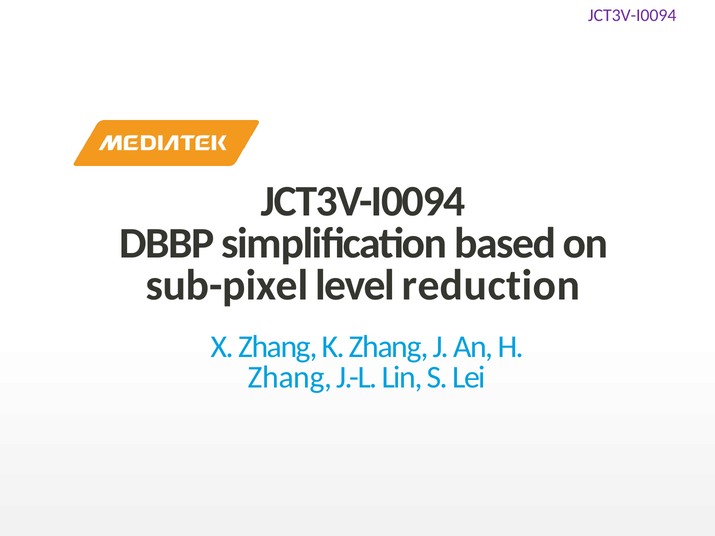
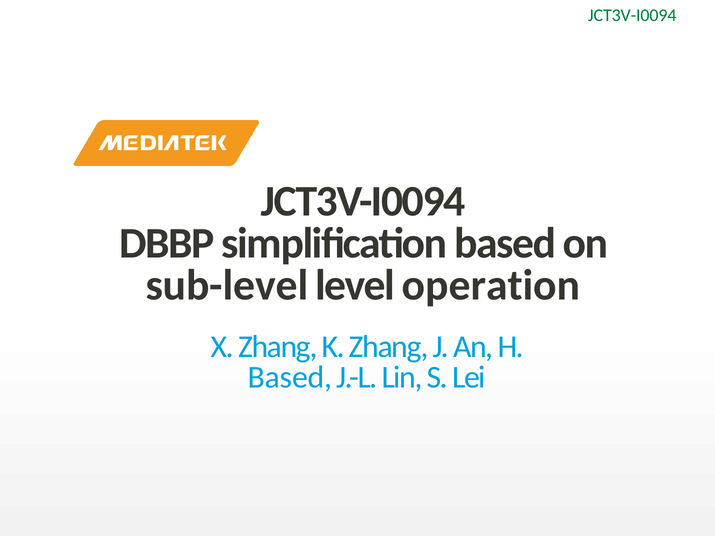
JCT3V-I0094 colour: purple -> green (632, 15)
sub-pixel: sub-pixel -> sub-level (227, 285)
reduction: reduction -> operation (491, 285)
Zhang: Zhang -> Based (290, 378)
